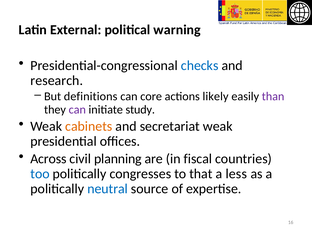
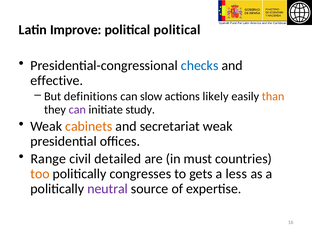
External: External -> Improve (76, 30)
political warning: warning -> political (177, 30)
research: research -> effective (57, 80)
core: core -> slow (151, 96)
than colour: purple -> orange (273, 96)
Across: Across -> Range (48, 159)
planning: planning -> detailed (118, 159)
fiscal: fiscal -> must (198, 159)
too colour: blue -> orange (40, 174)
that: that -> gets (201, 174)
neutral colour: blue -> purple (108, 189)
